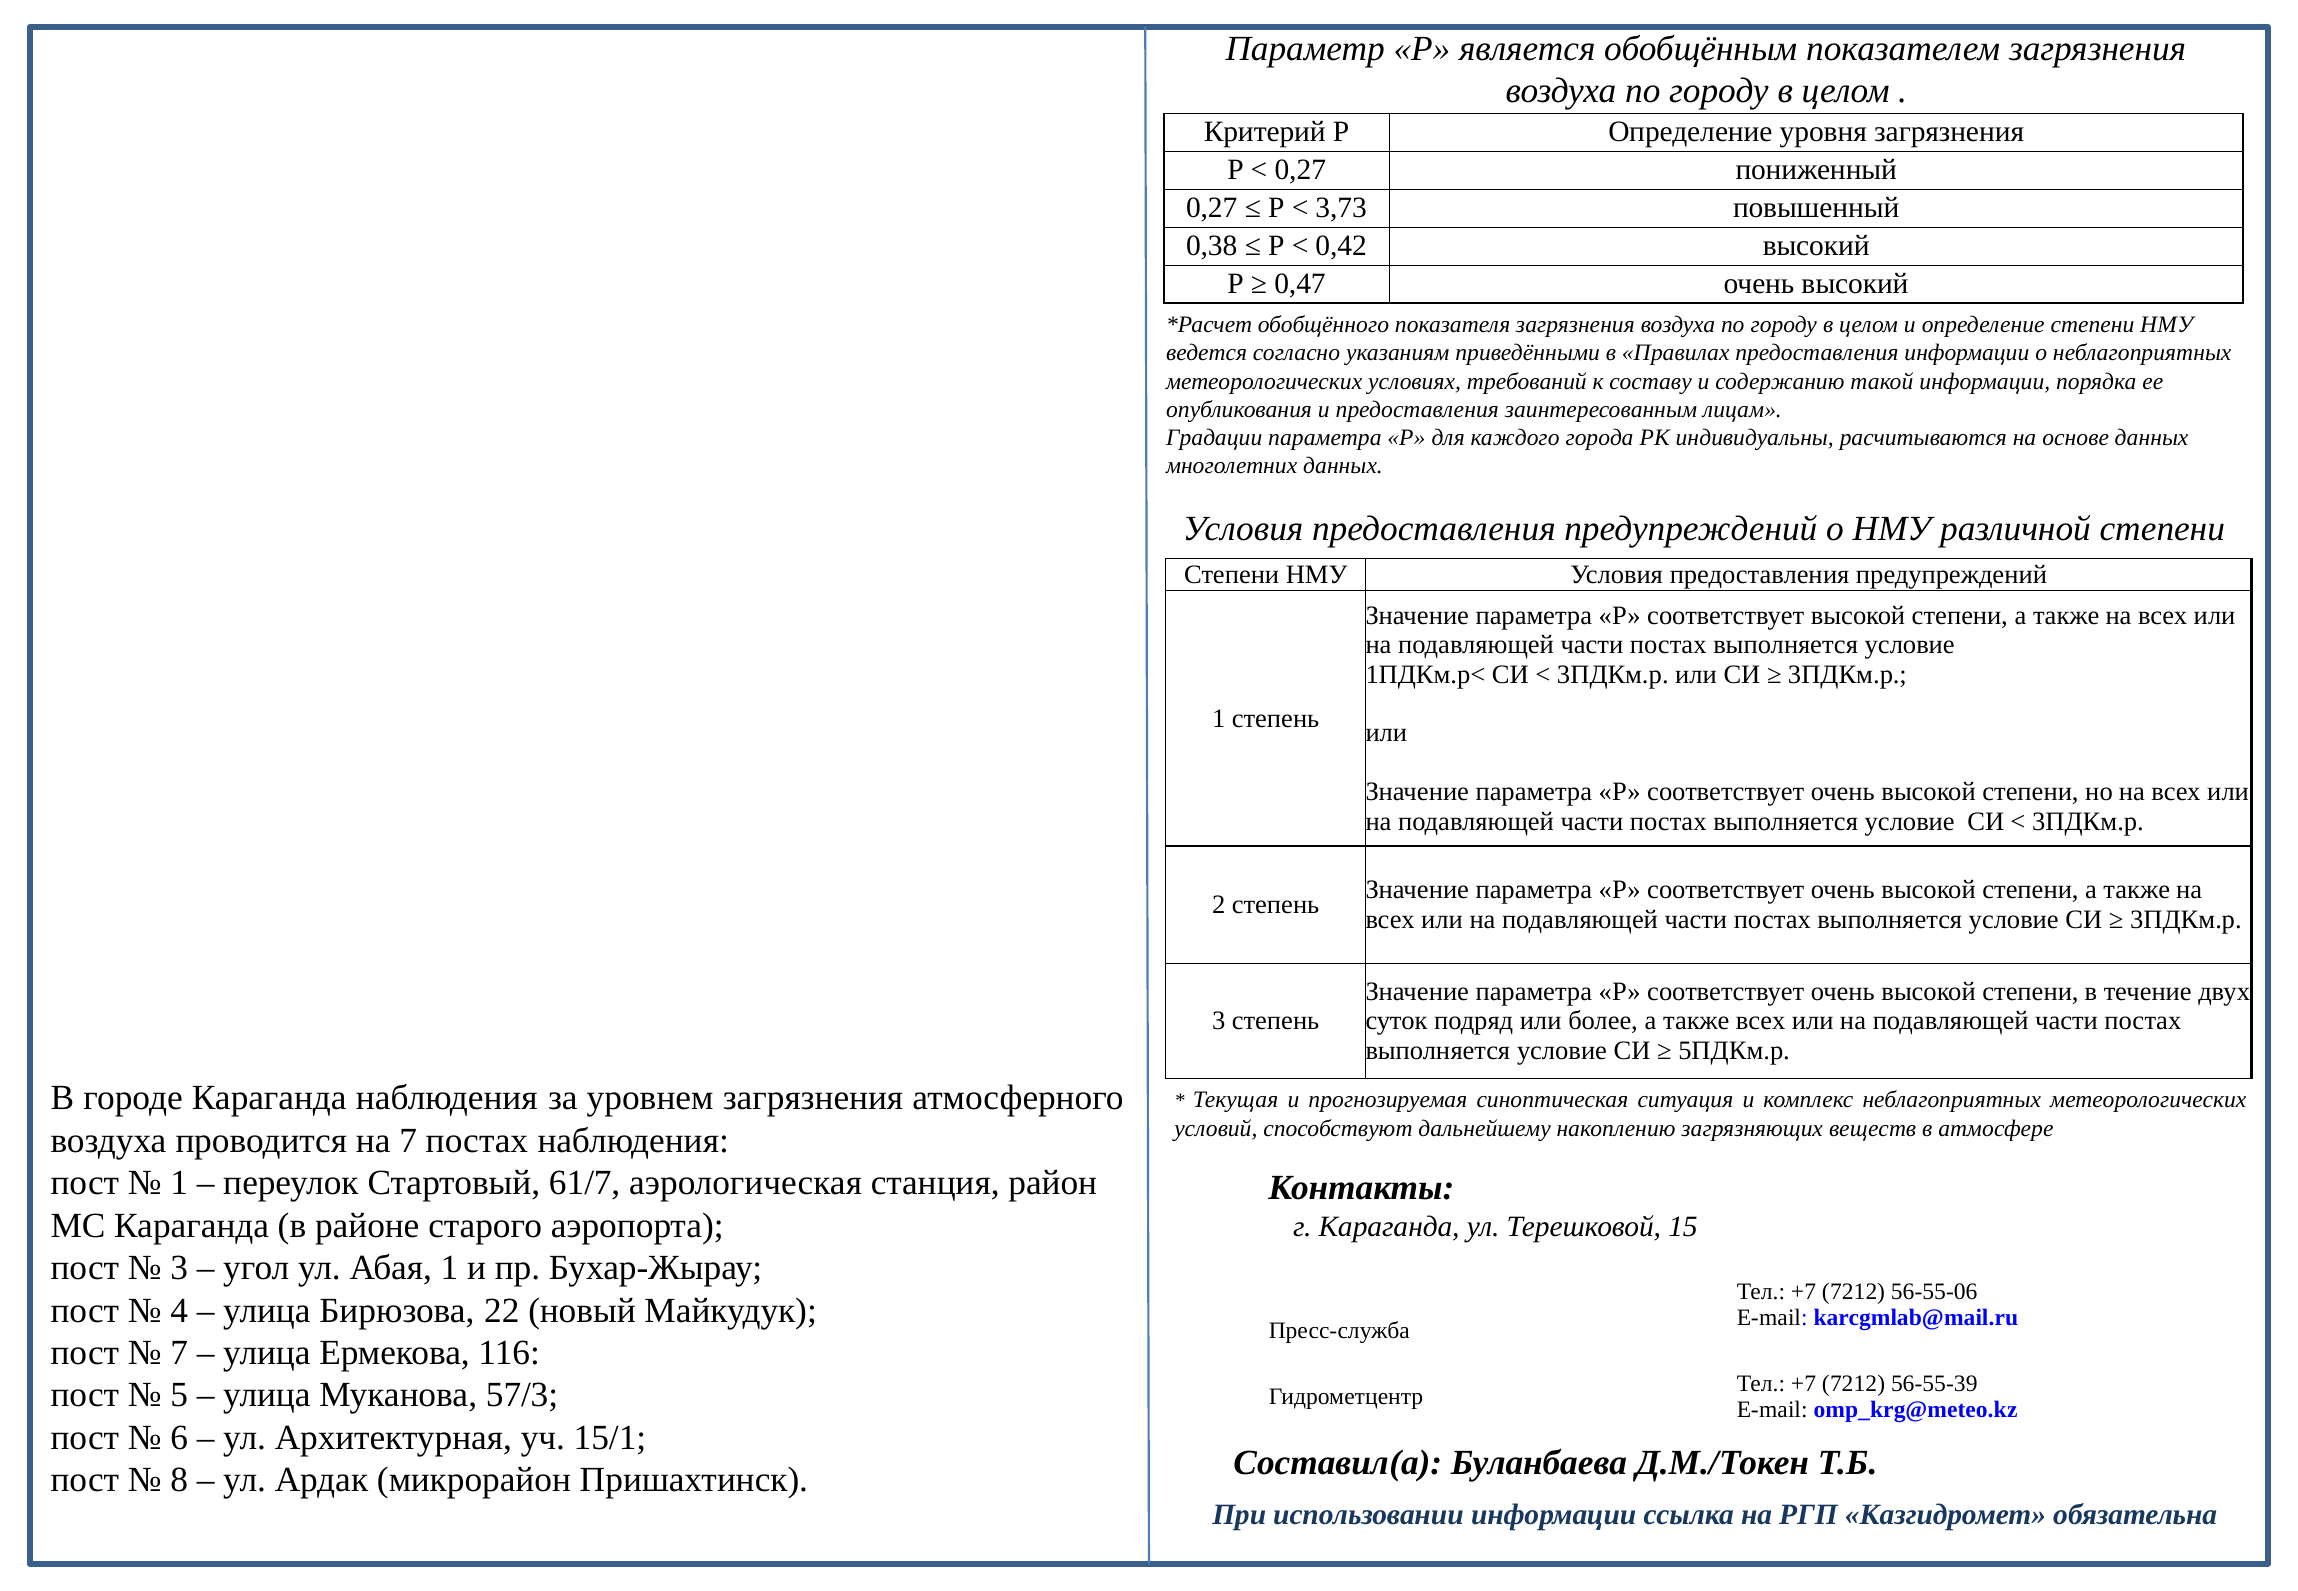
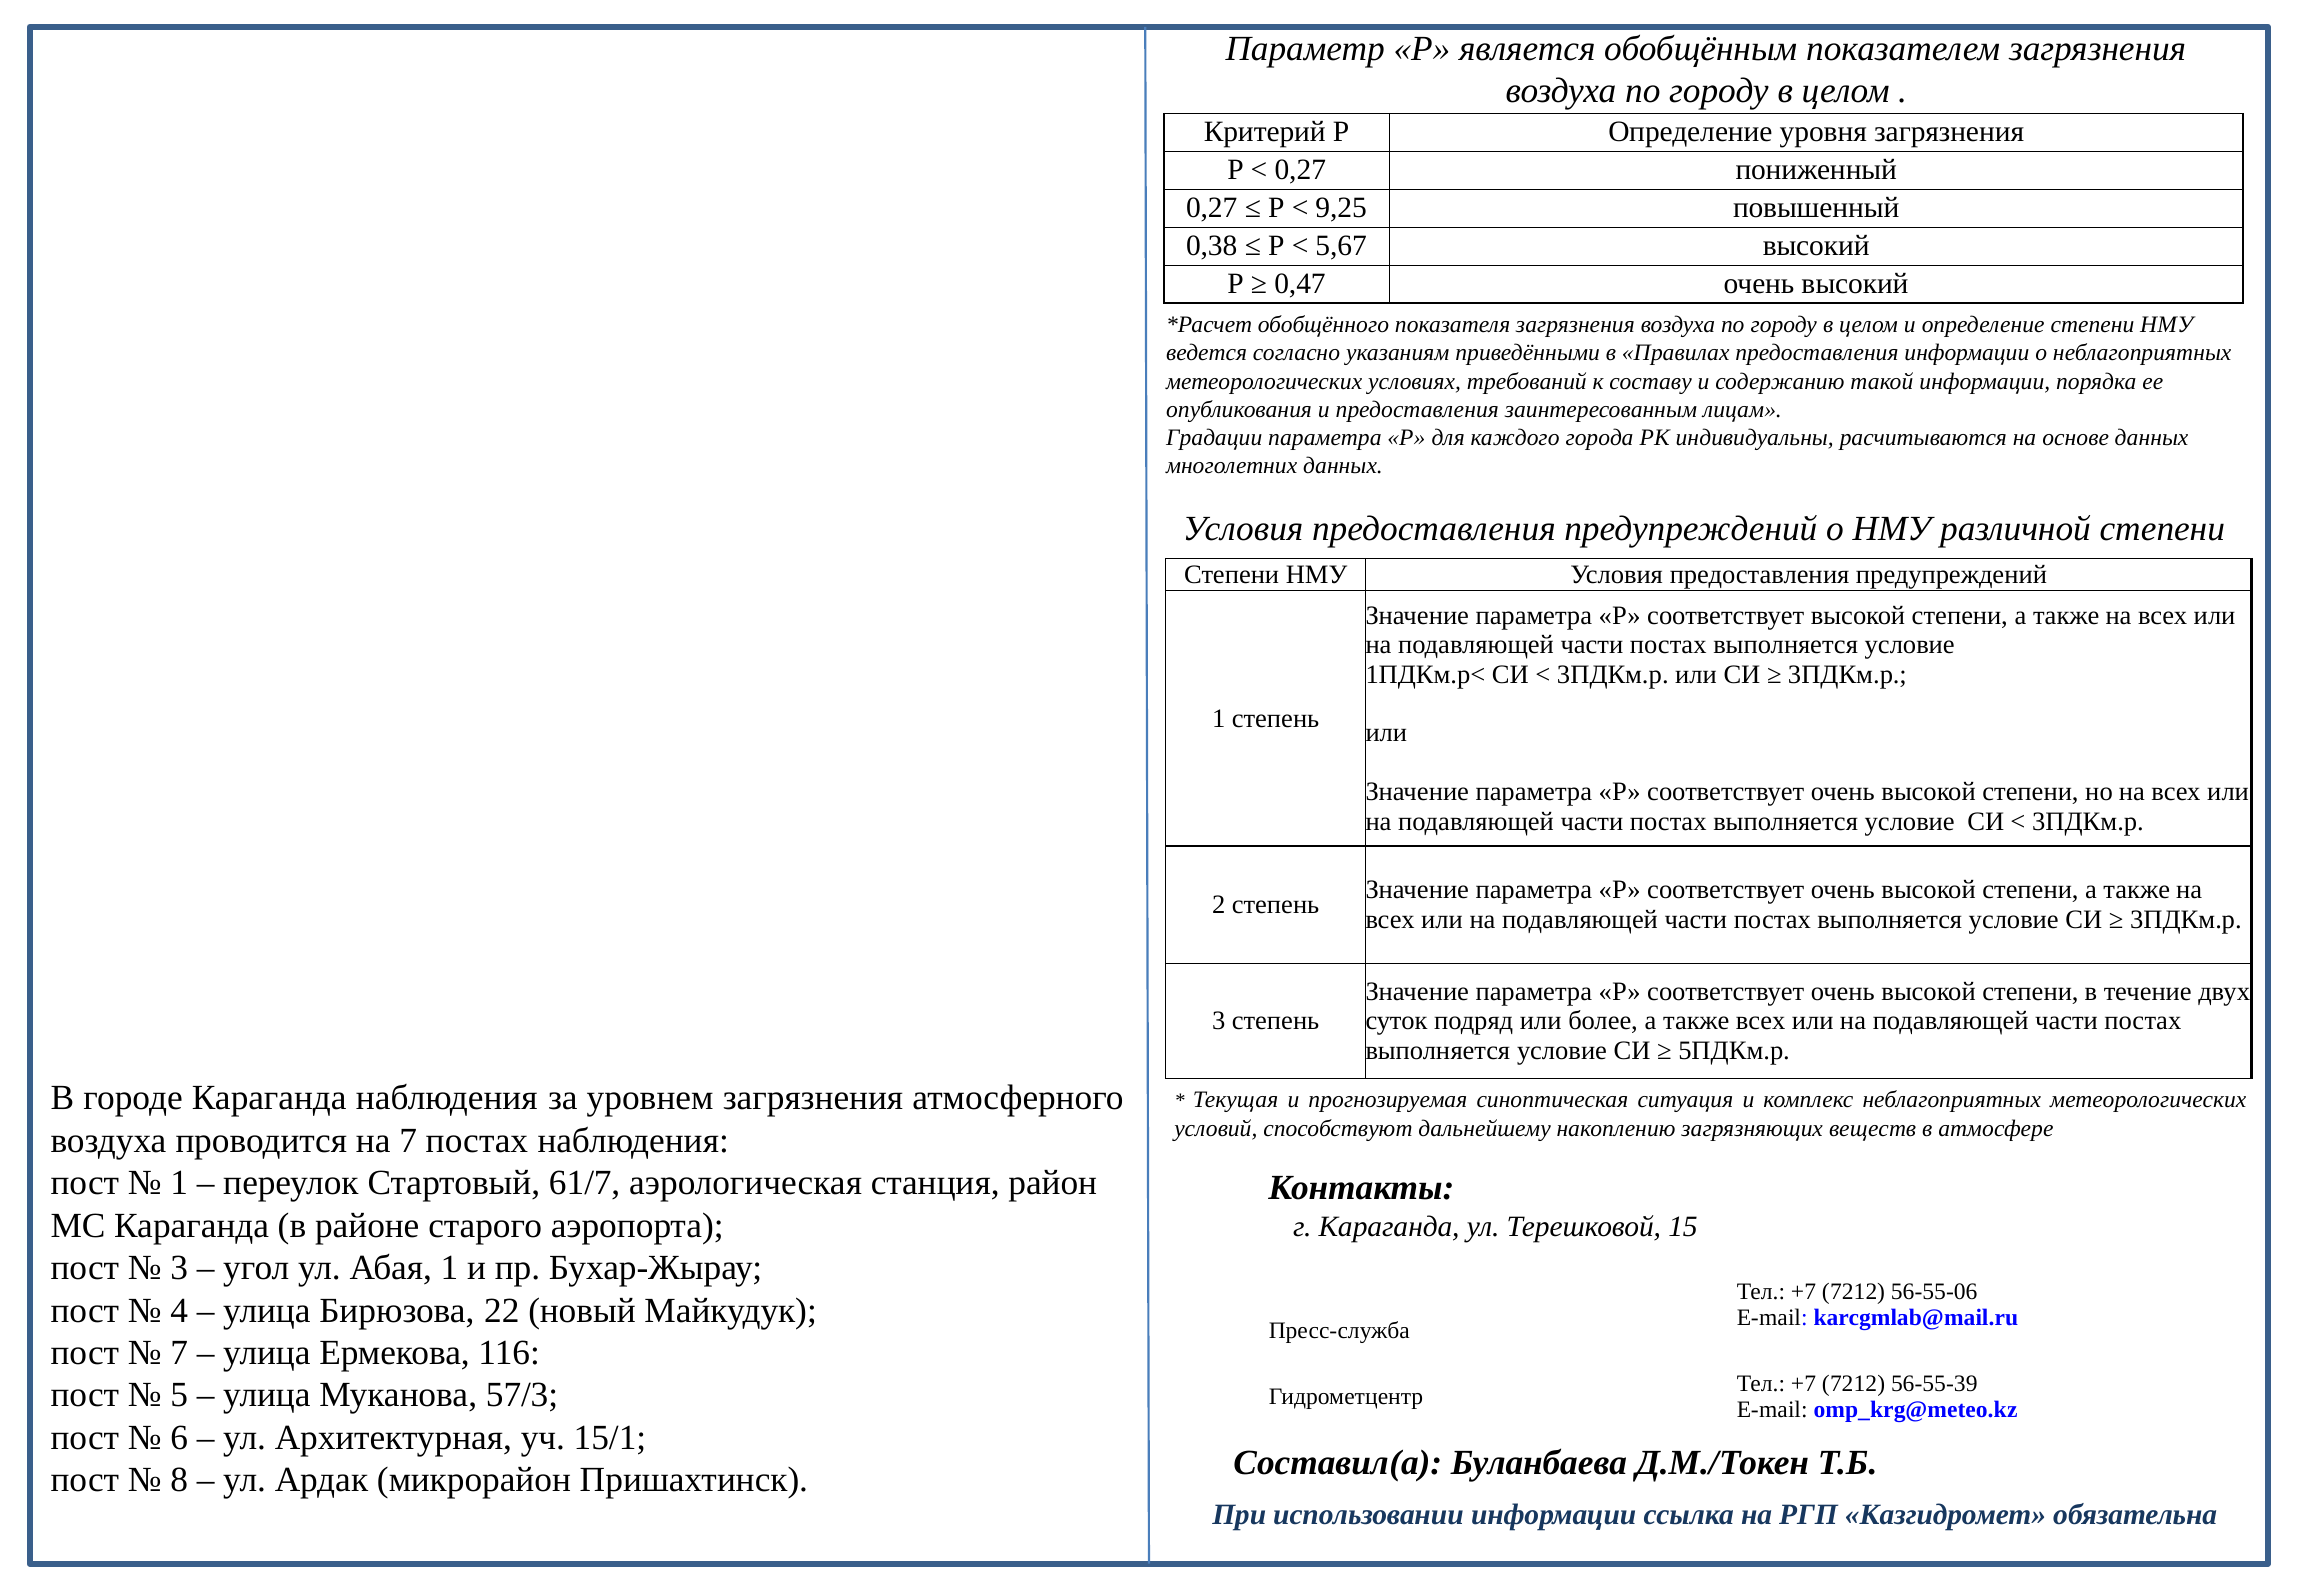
3,73: 3,73 -> 9,25 (1341, 208)
0,42: 0,42 -> 5,67 (1341, 246)
